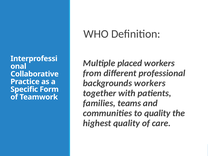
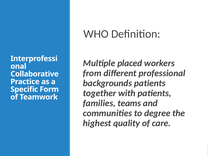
backgrounds workers: workers -> patients (150, 83)
to quality: quality -> degree (157, 113)
